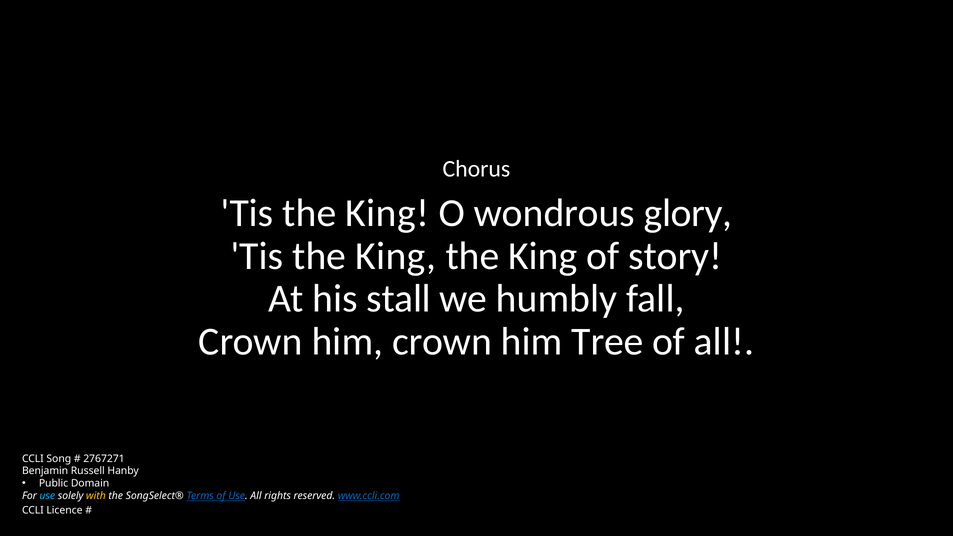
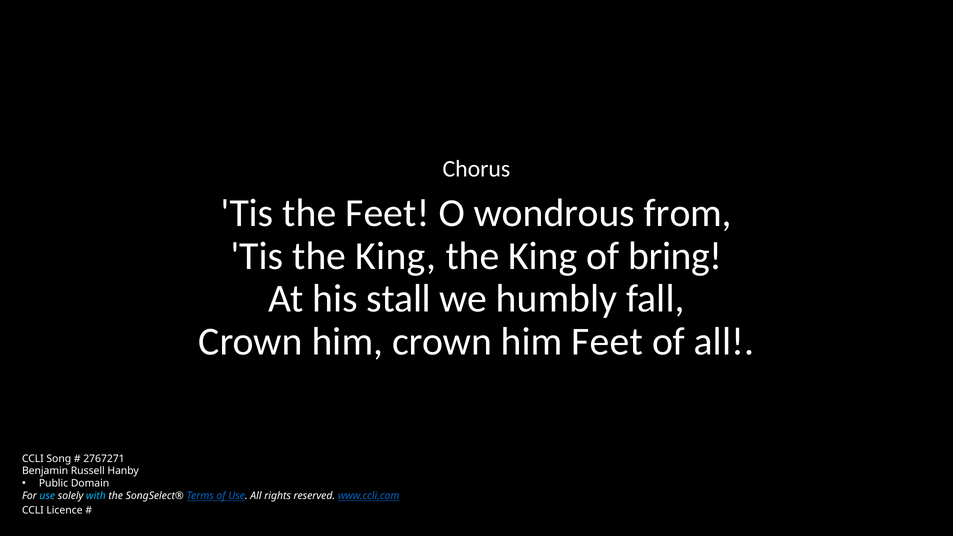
King: King -> Feet (387, 213)
glory: glory -> from (688, 213)
story: story -> bring (675, 256)
him Tree: Tree -> Feet (607, 342)
with colour: yellow -> light blue (96, 496)
